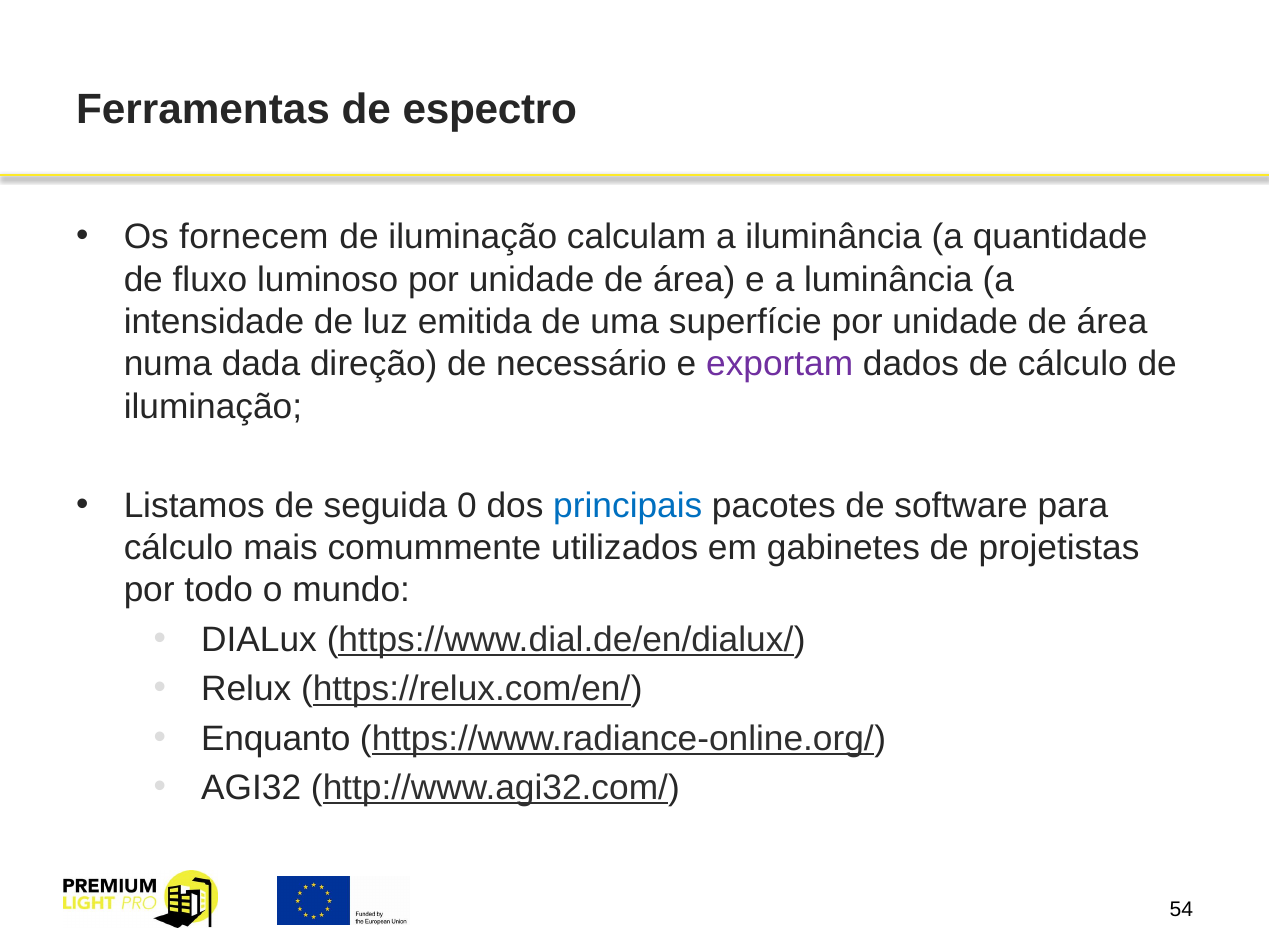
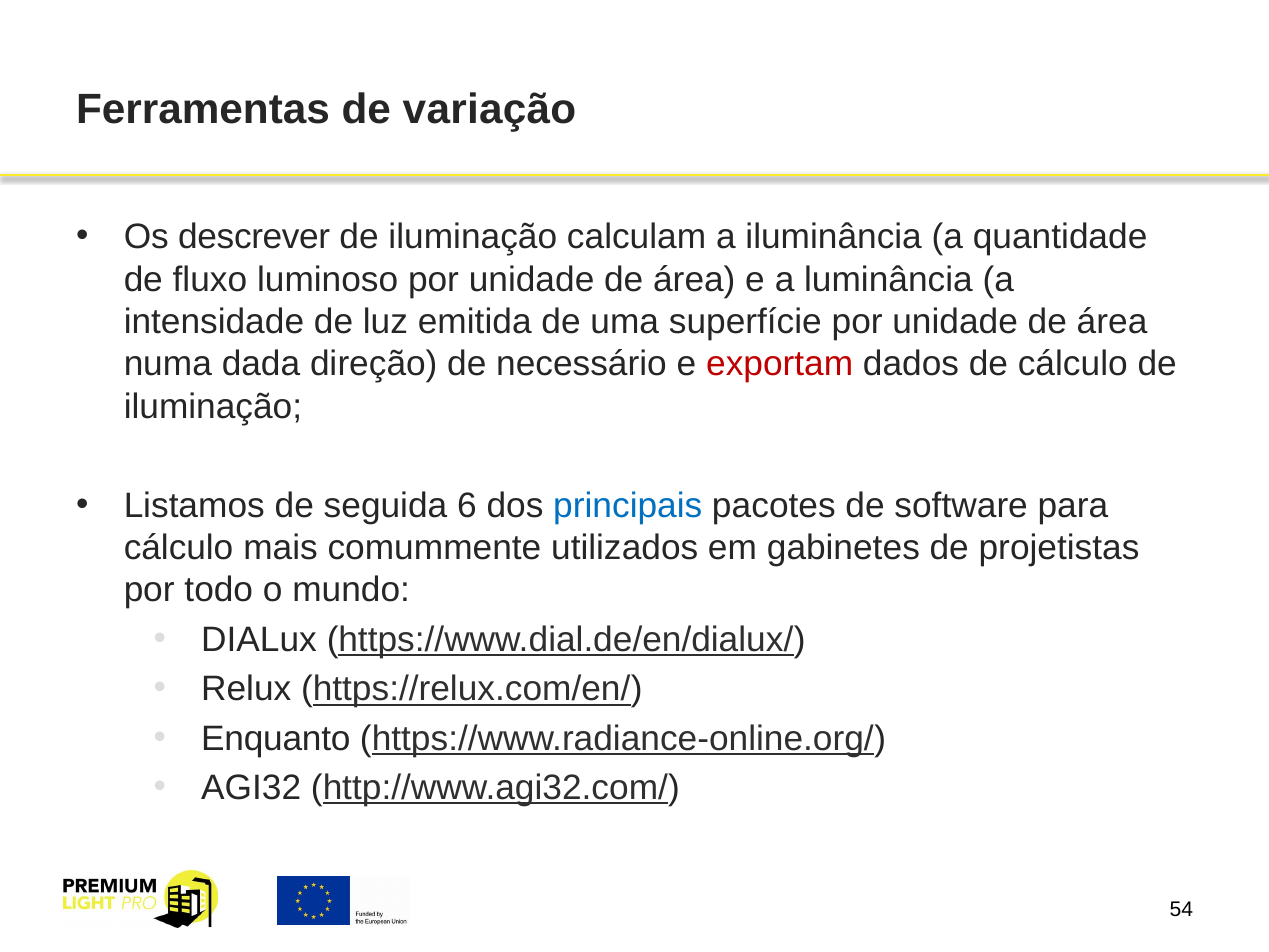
espectro: espectro -> variação (489, 109)
fornecem: fornecem -> descrever (254, 237)
exportam colour: purple -> red (780, 364)
0: 0 -> 6 (467, 505)
